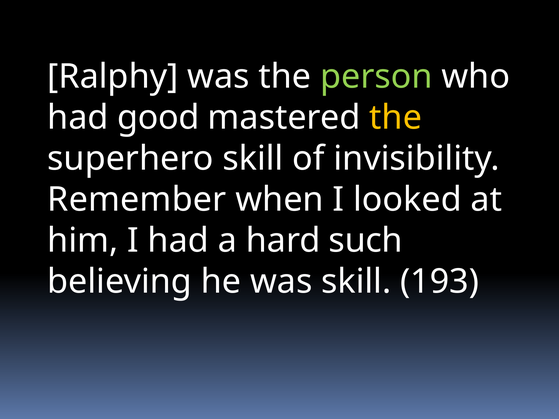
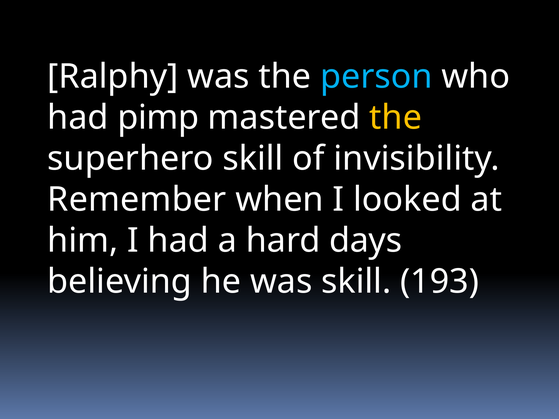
person colour: light green -> light blue (376, 77)
good: good -> pimp (158, 118)
such: such -> days (366, 241)
